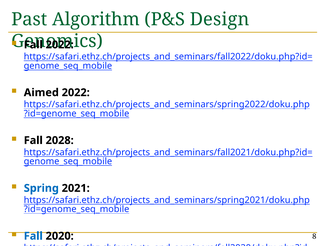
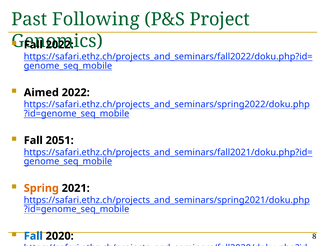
Algorithm: Algorithm -> Following (96, 19)
Design: Design -> Project (220, 19)
2028: 2028 -> 2051 (60, 140)
Spring colour: blue -> orange (41, 188)
